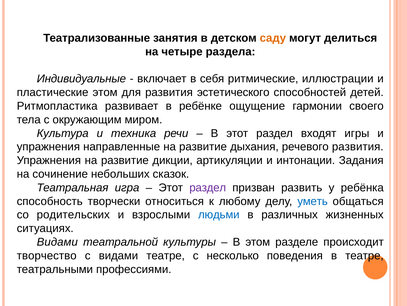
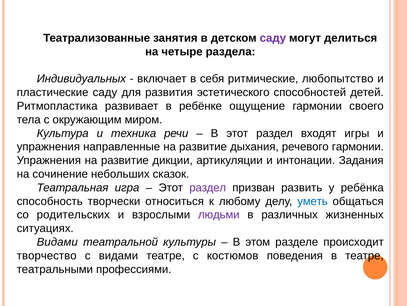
саду colour: orange -> purple (273, 38)
Индивидуальные: Индивидуальные -> Индивидуальных (81, 79)
иллюстрации: иллюстрации -> любопытство (338, 79)
пластические этом: этом -> саду (105, 92)
речевого развития: развития -> гармонии (358, 147)
людьми colour: blue -> purple (219, 214)
несколько: несколько -> костюмов (233, 255)
